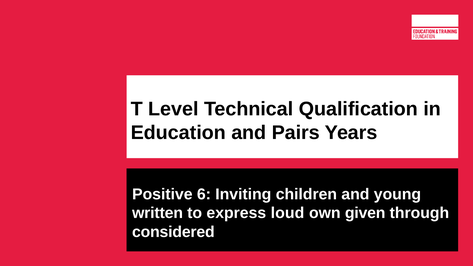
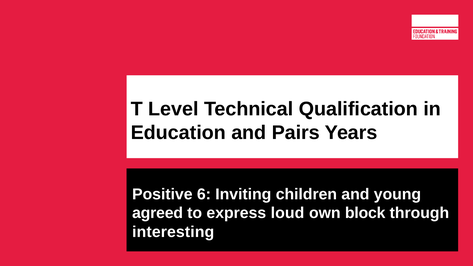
written: written -> agreed (158, 213)
given: given -> block (365, 213)
considered: considered -> interesting (173, 232)
